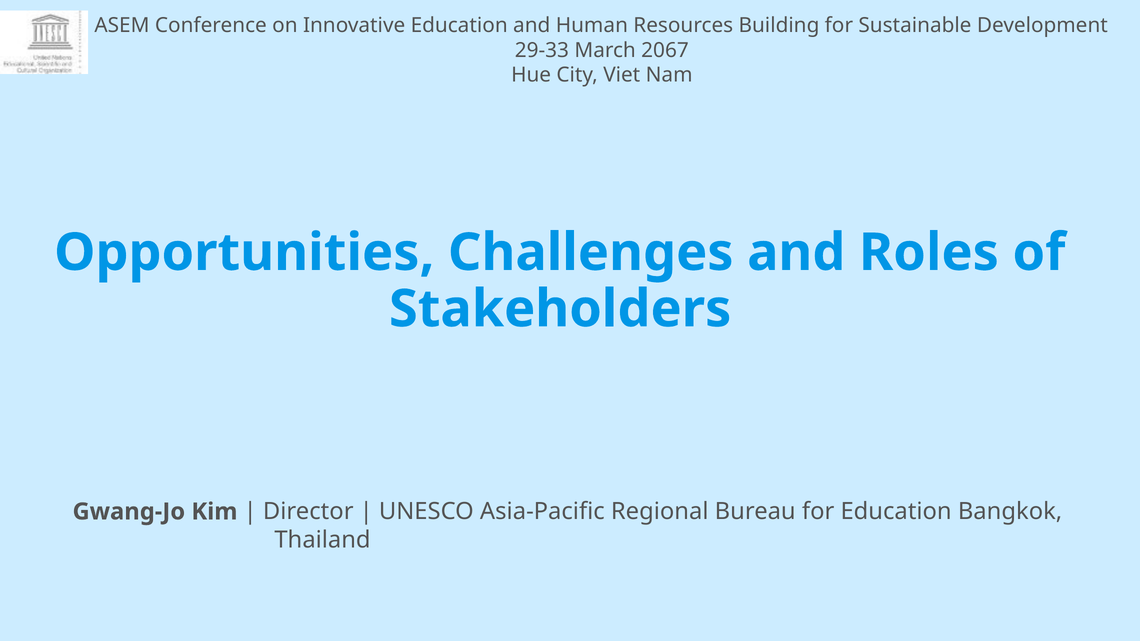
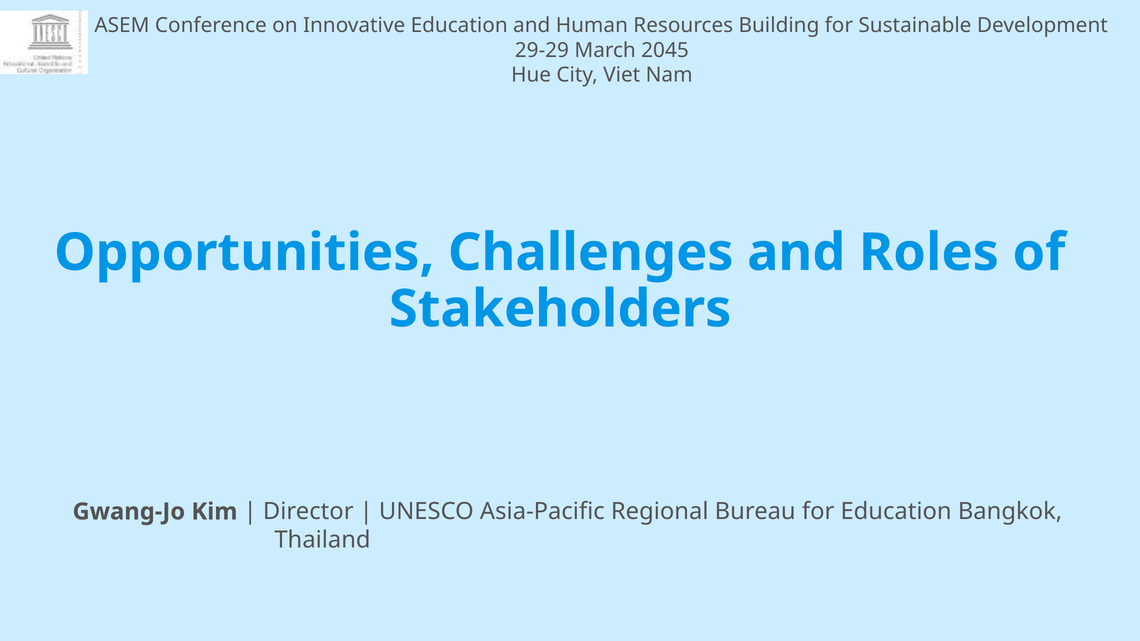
29-33: 29-33 -> 29-29 (542, 50)
2067: 2067 -> 2045 (665, 50)
